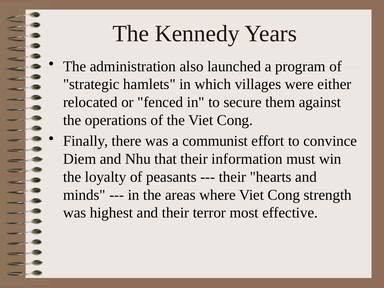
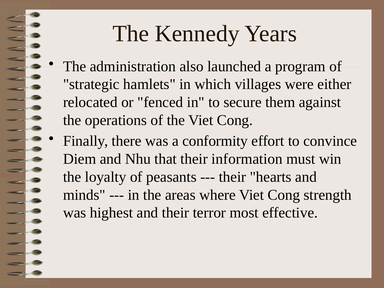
communist: communist -> conformity (215, 141)
